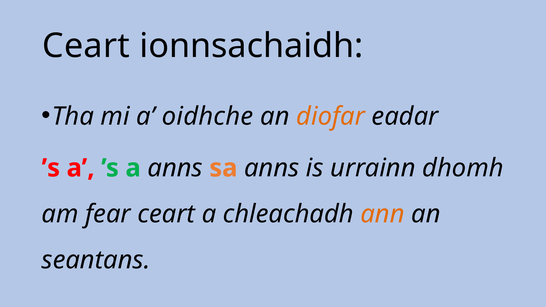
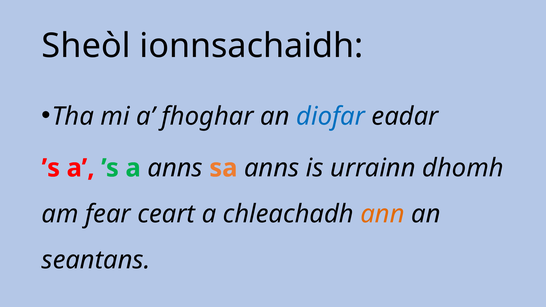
Ceart: Ceart -> Sheòl (86, 46)
oidhche: oidhche -> fhoghar (208, 116)
diofar colour: orange -> blue (331, 116)
